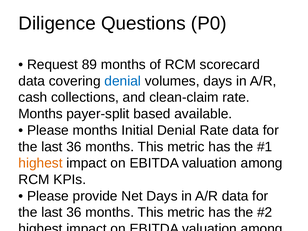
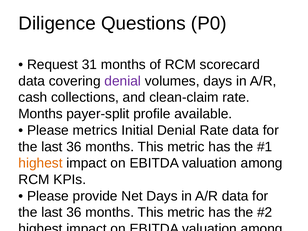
89: 89 -> 31 (89, 65)
denial colour: blue -> purple (123, 81)
based: based -> profile (152, 114)
Please months: months -> metrics (95, 130)
